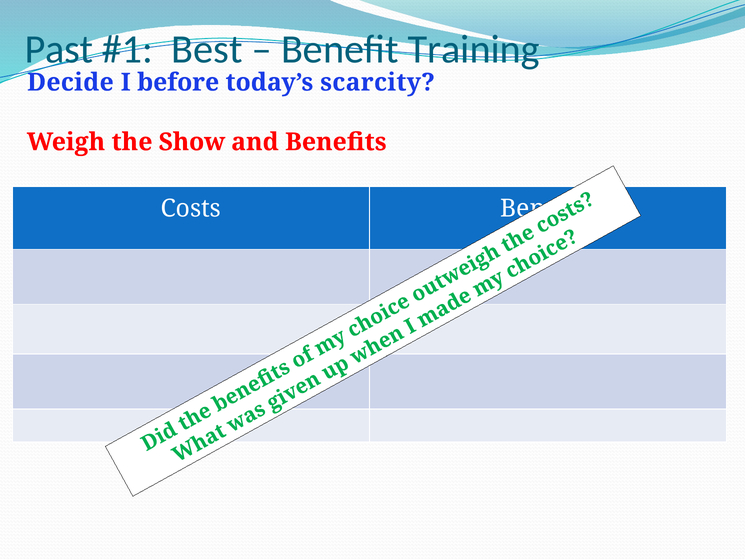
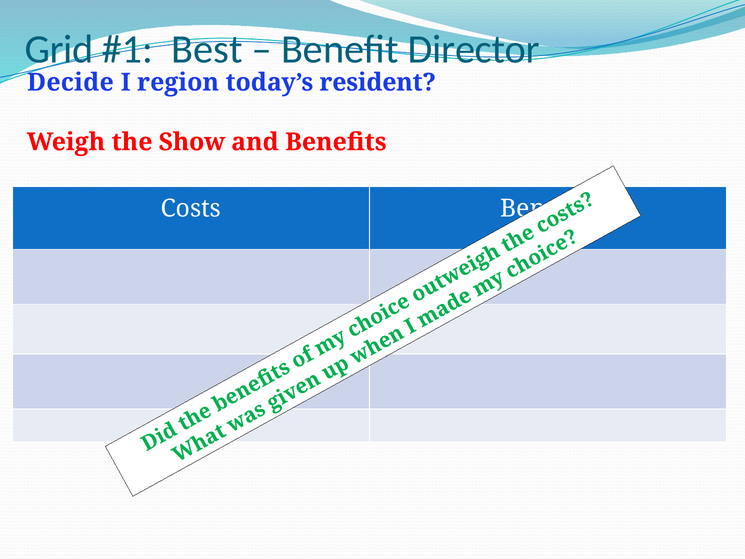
Past: Past -> Grid (59, 49)
Training: Training -> Director (474, 49)
before: before -> region (178, 82)
scarcity: scarcity -> resident (378, 82)
